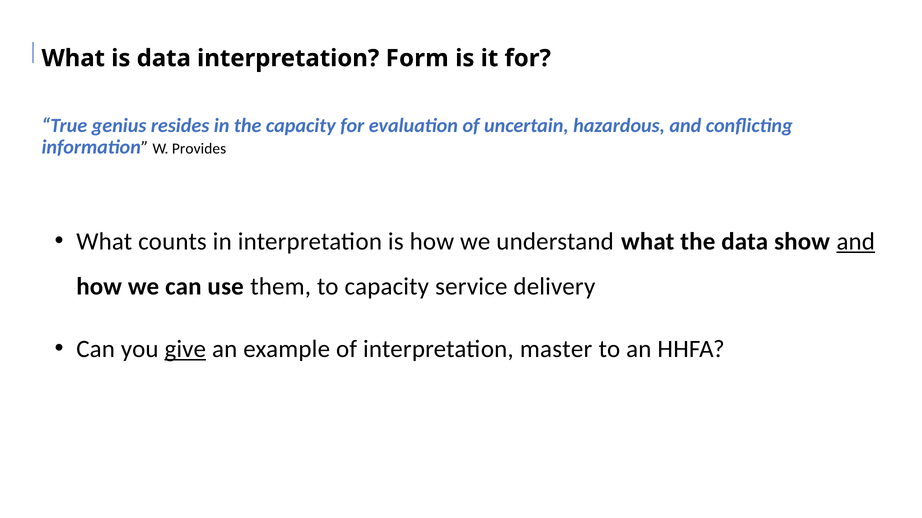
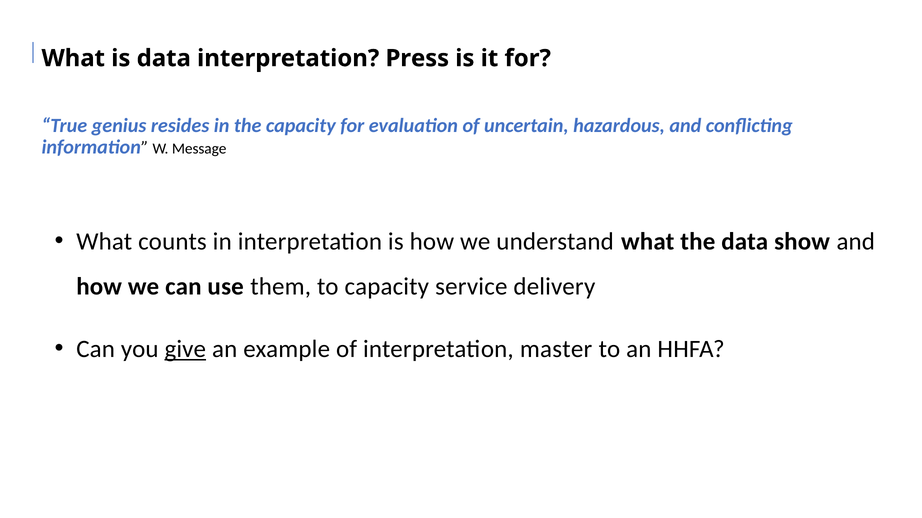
Form: Form -> Press (417, 58)
Provides: Provides -> Message (199, 149)
and underline: present -> none (856, 242)
